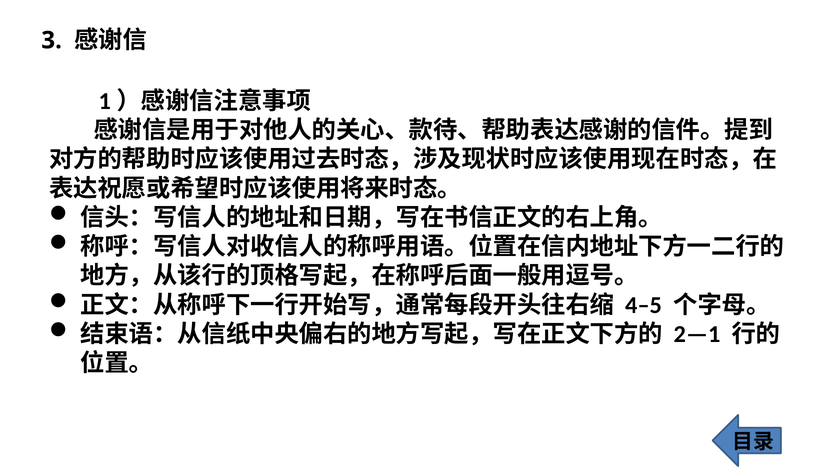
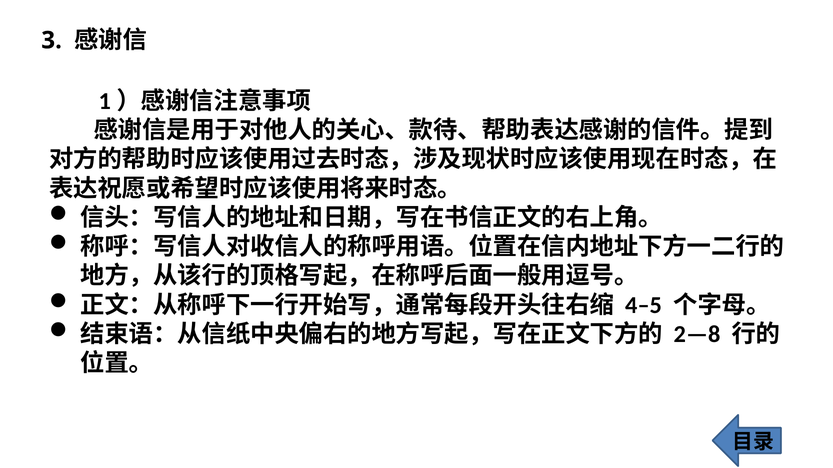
2—1: 2—1 -> 2—8 (697, 335)
